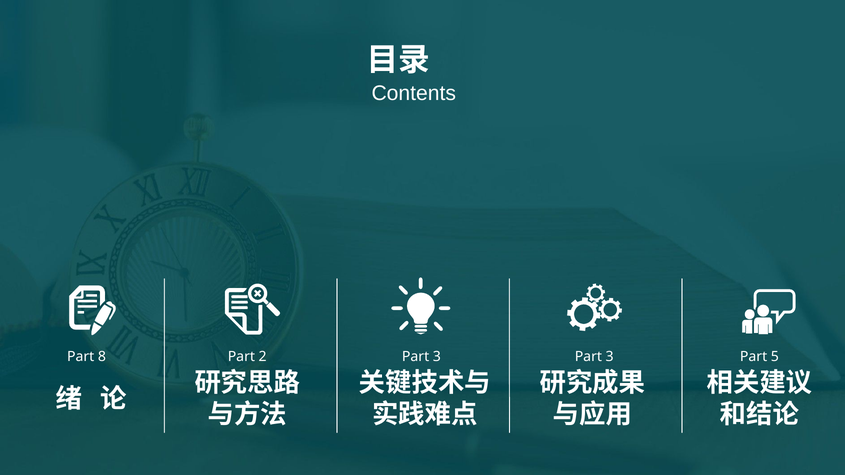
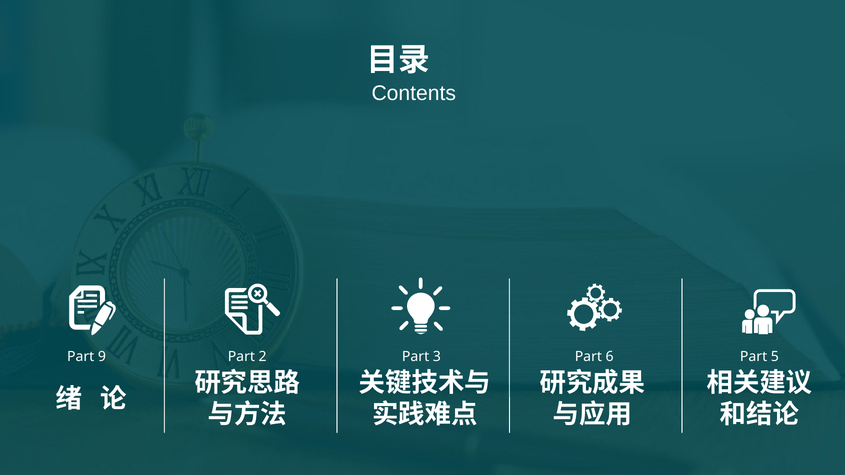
8: 8 -> 9 (102, 357)
3 Part 3: 3 -> 6 (610, 357)
